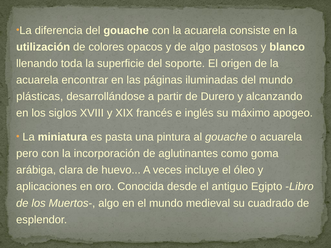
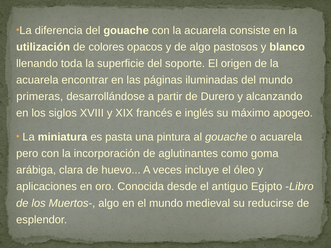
plásticas: plásticas -> primeras (40, 97)
cuadrado: cuadrado -> reducirse (271, 203)
